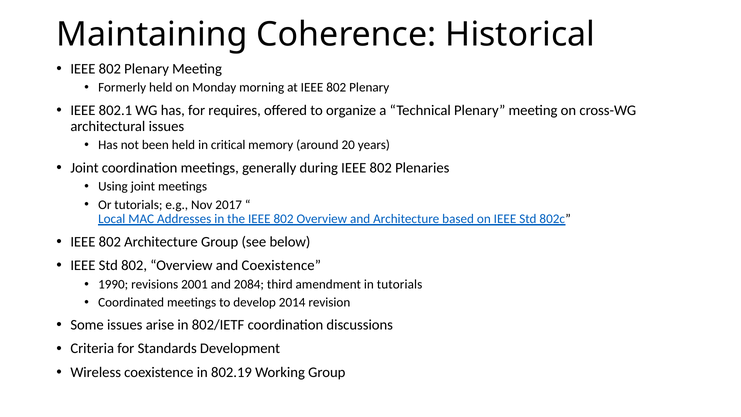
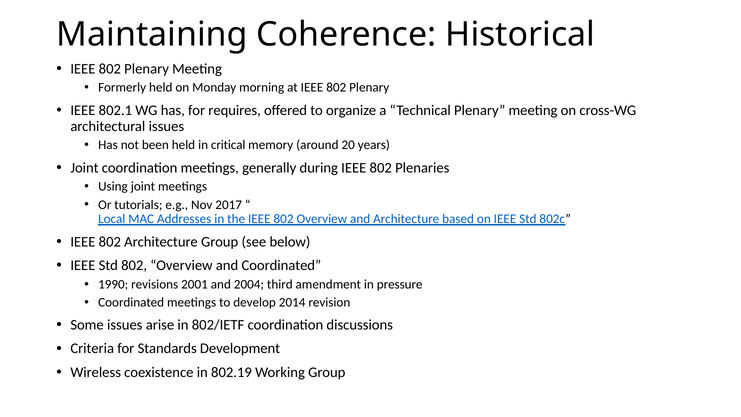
and Coexistence: Coexistence -> Coordinated (281, 265)
2084: 2084 -> 2004 (249, 284)
in tutorials: tutorials -> pressure (400, 284)
